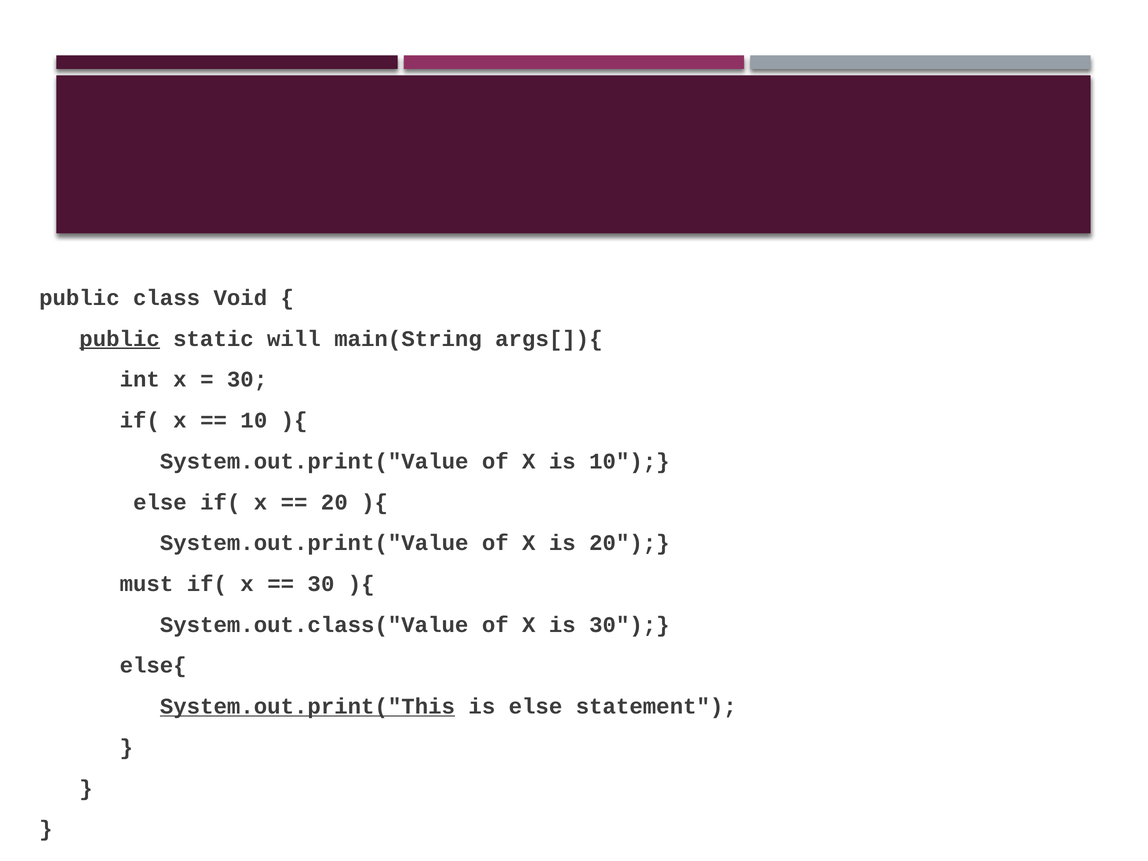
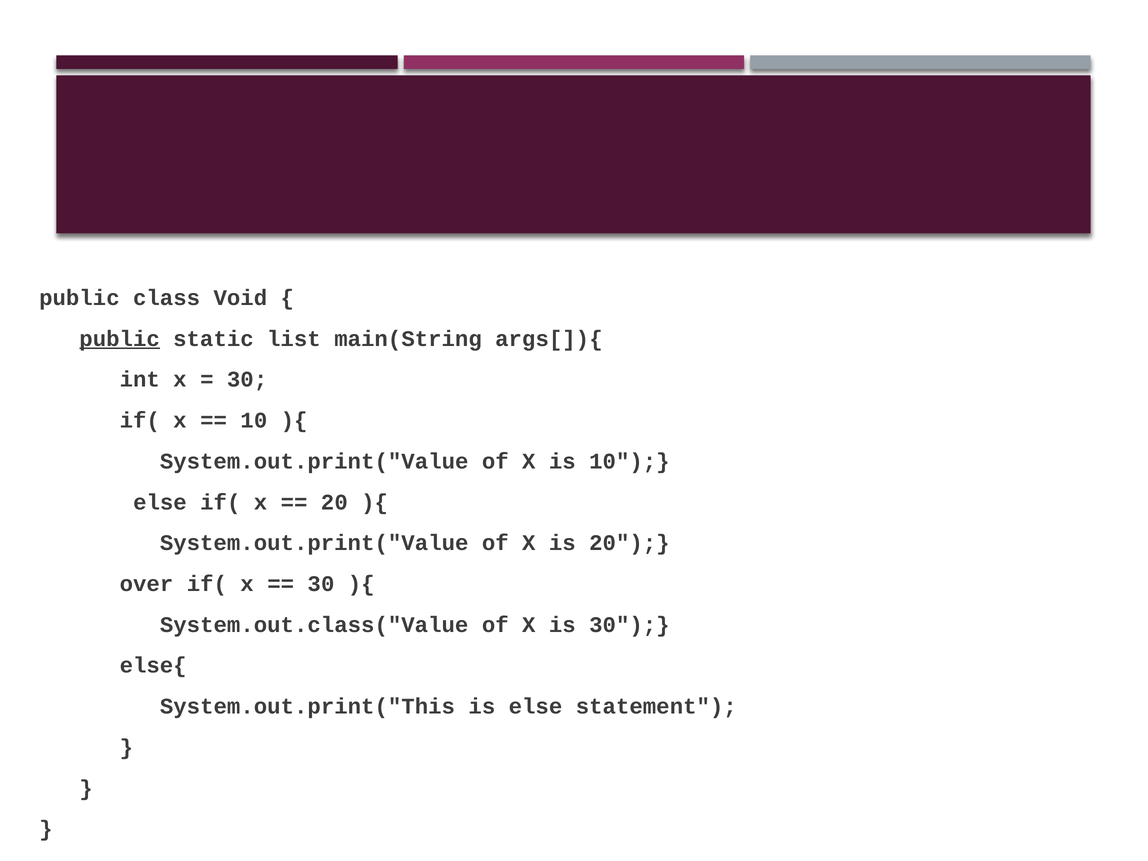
will: will -> list (294, 339)
must: must -> over (147, 584)
System.out.print("This underline: present -> none (307, 706)
